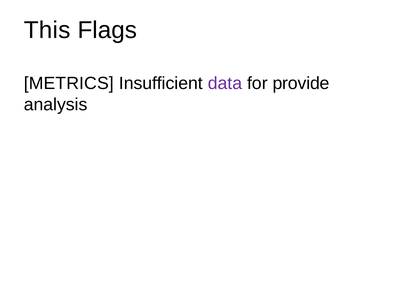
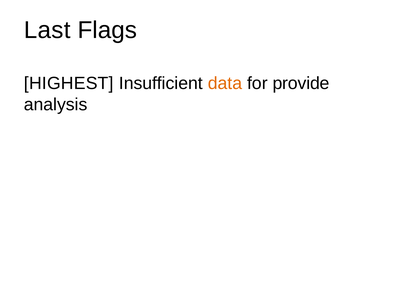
This: This -> Last (47, 30)
METRICS: METRICS -> HIGHEST (69, 83)
data colour: purple -> orange (225, 83)
